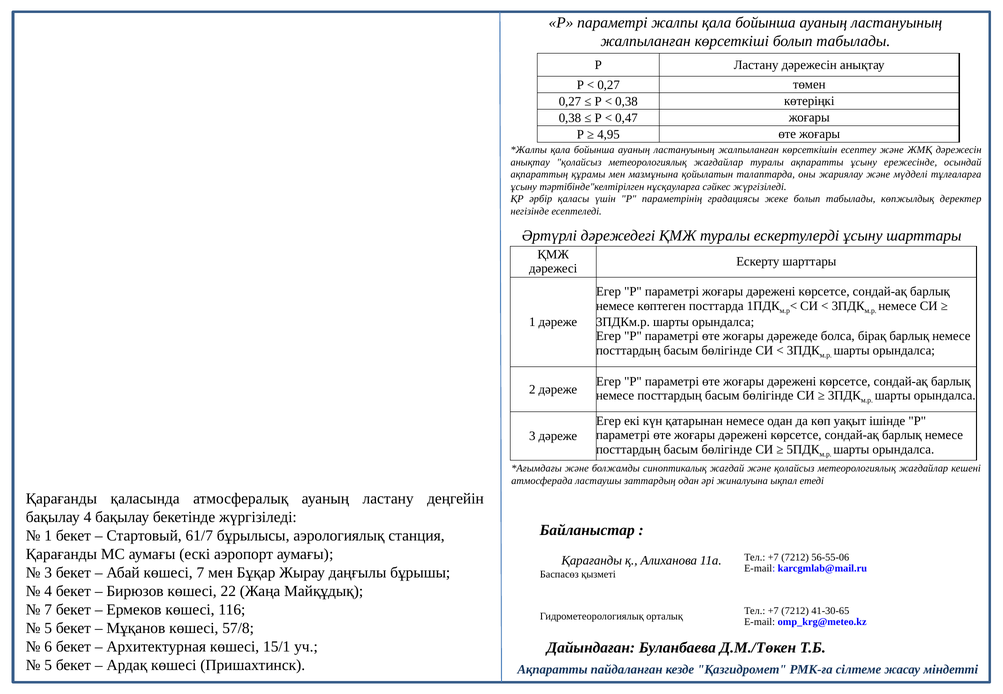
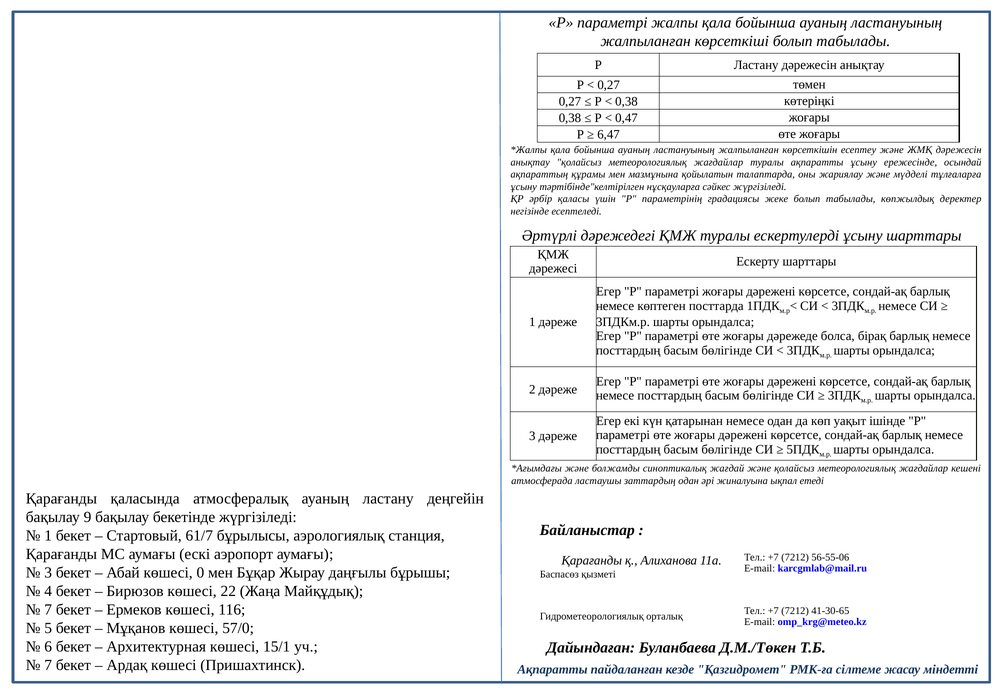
4,95: 4,95 -> 6,47 (609, 135)
бақылау 4: 4 -> 9 (87, 517)
көшесі 7: 7 -> 0 (200, 573)
57/8: 57/8 -> 57/0 (238, 629)
5: 5 -> 7 (48, 666)
